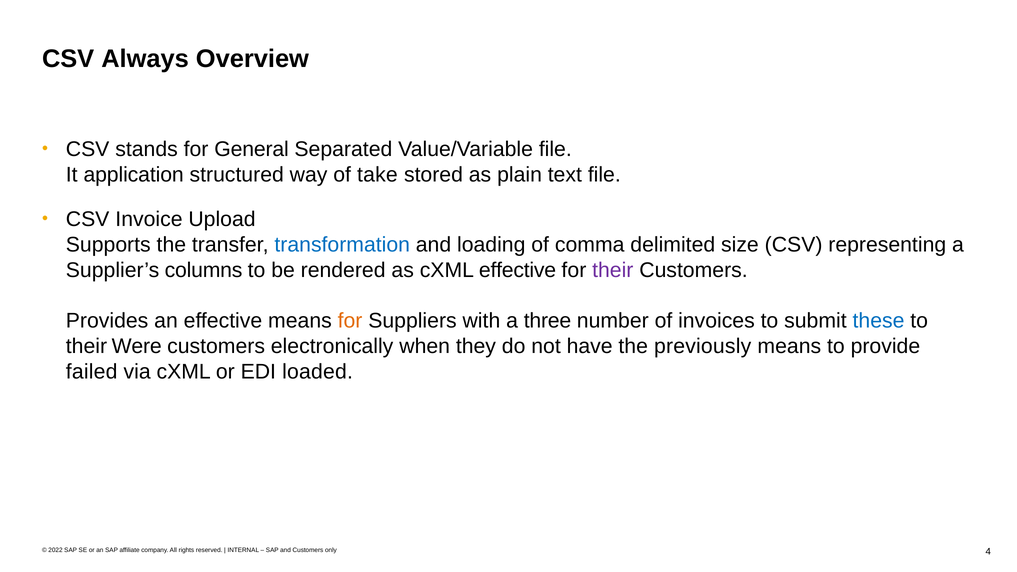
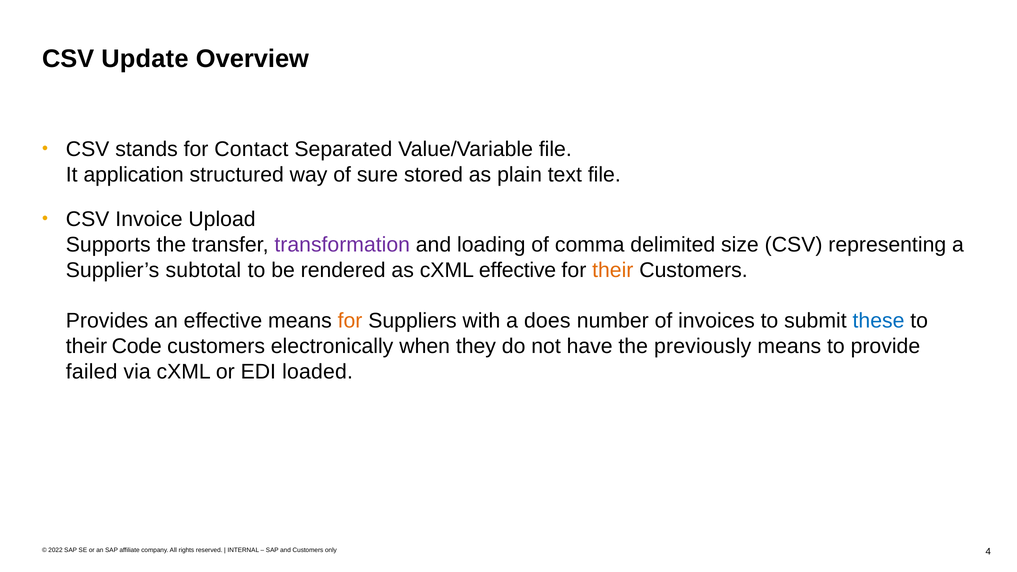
Always: Always -> Update (145, 59)
General: General -> Contact (251, 149)
take: take -> sure (378, 175)
transformation colour: blue -> purple (342, 245)
columns: columns -> subtotal (203, 270)
their colour: purple -> orange (613, 270)
three: three -> does (547, 321)
Were: Were -> Code (137, 346)
